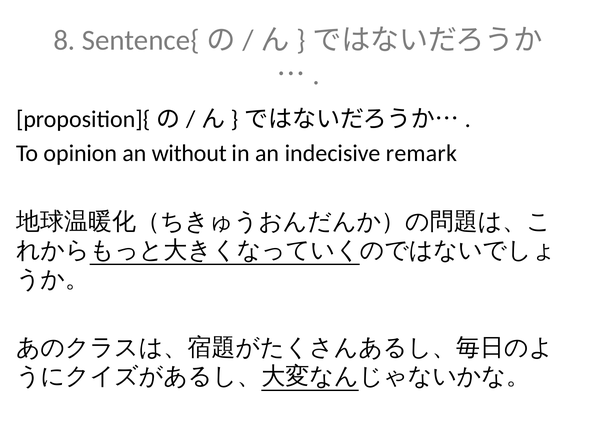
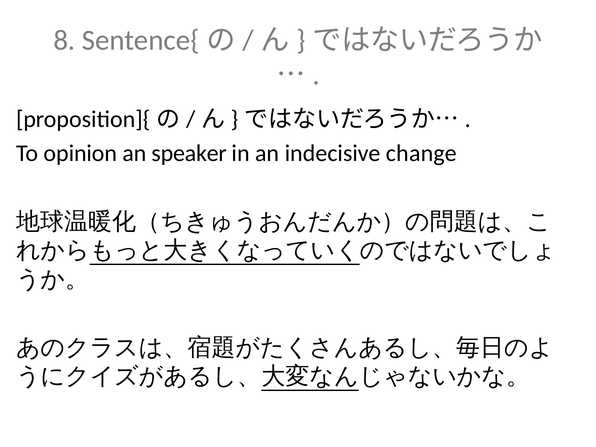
without: without -> speaker (189, 153)
remark: remark -> change (421, 153)
